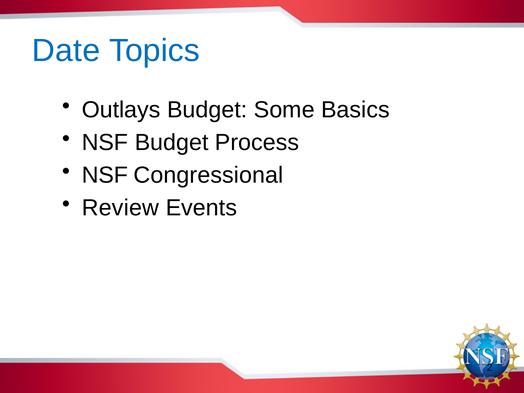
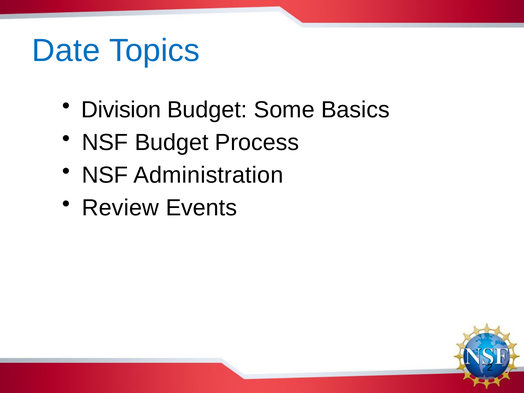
Outlays: Outlays -> Division (121, 110)
Congressional: Congressional -> Administration (208, 175)
